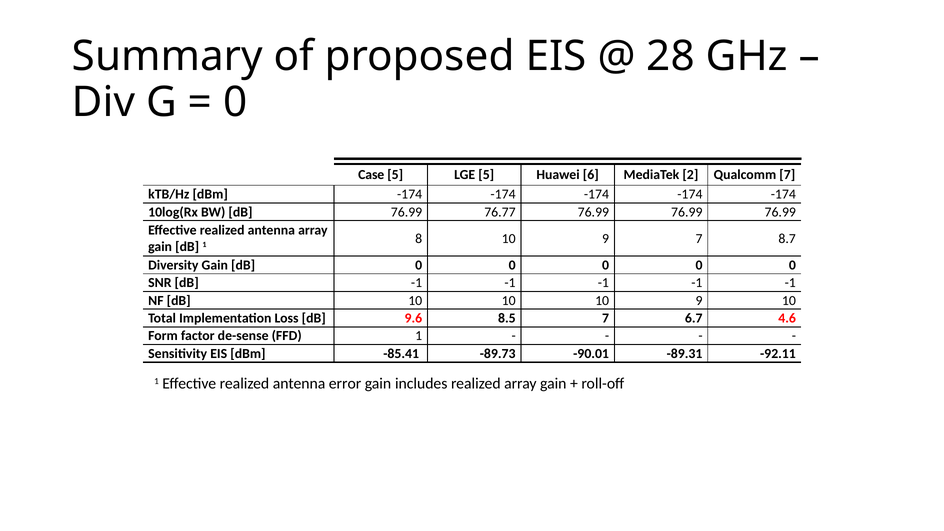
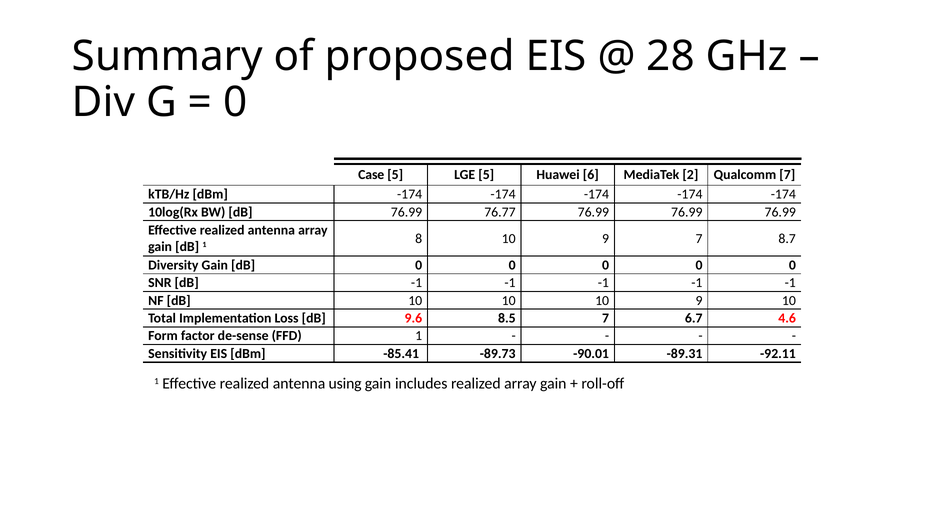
error: error -> using (345, 384)
